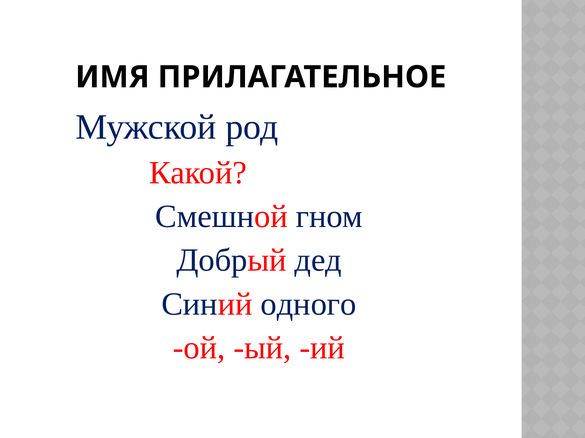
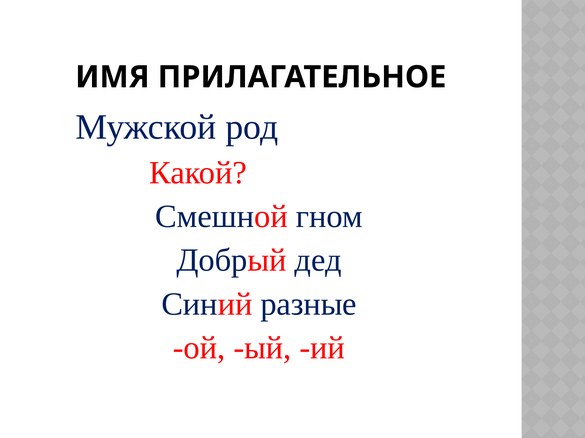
одного: одного -> разные (309, 305)
